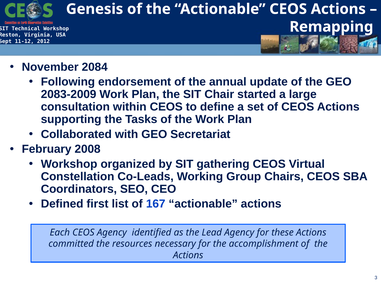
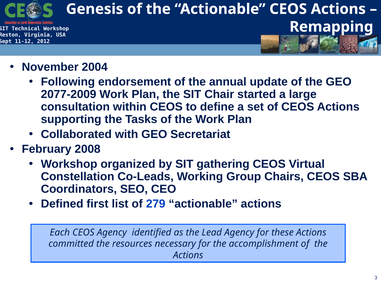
2084: 2084 -> 2004 (95, 67)
2083-2009: 2083-2009 -> 2077-2009 (69, 95)
167: 167 -> 279 (156, 204)
